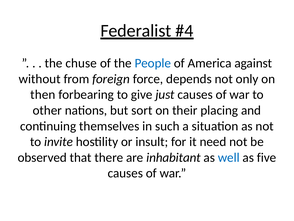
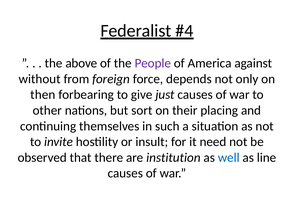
chuse: chuse -> above (81, 63)
People colour: blue -> purple (153, 63)
inhabitant: inhabitant -> institution (173, 157)
five: five -> line (267, 157)
